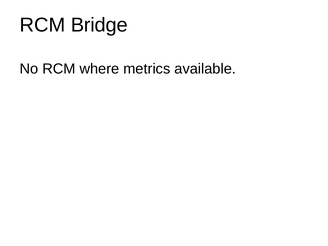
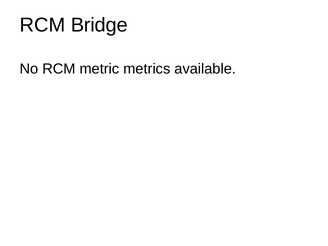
where: where -> metric (99, 69)
